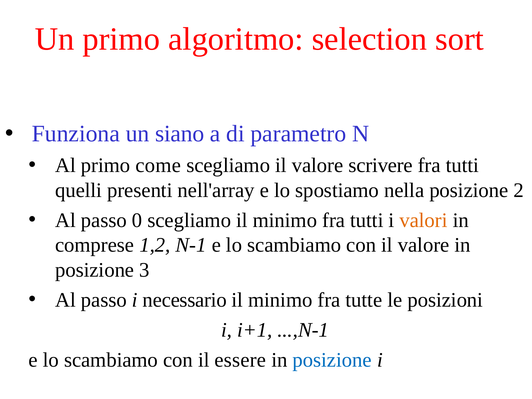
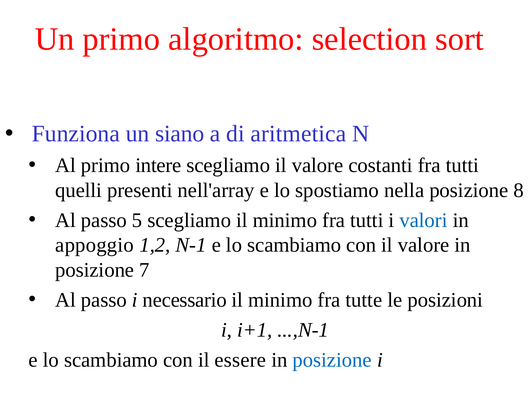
parametro: parametro -> aritmetica (298, 134)
come: come -> intere (158, 165)
scrivere: scrivere -> costanti (381, 165)
2: 2 -> 8 (519, 190)
0: 0 -> 5 (137, 220)
valori colour: orange -> blue (423, 220)
comprese: comprese -> appoggio (95, 245)
3: 3 -> 7 (144, 270)
